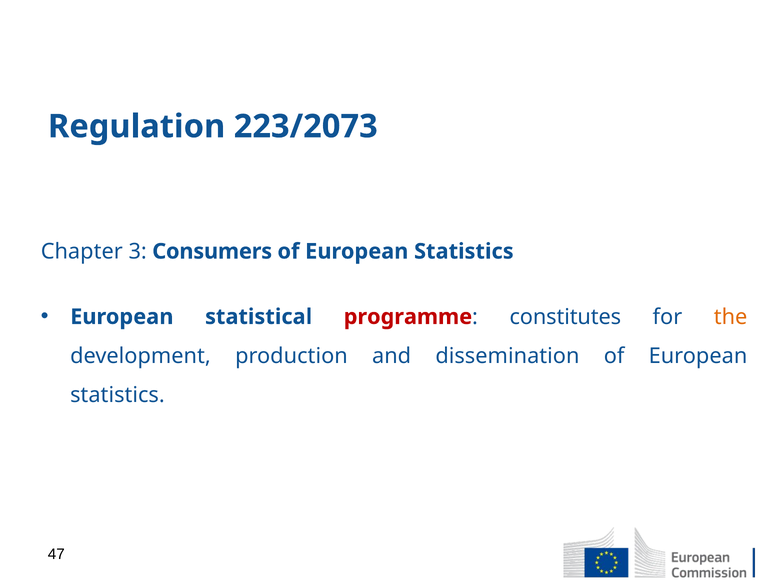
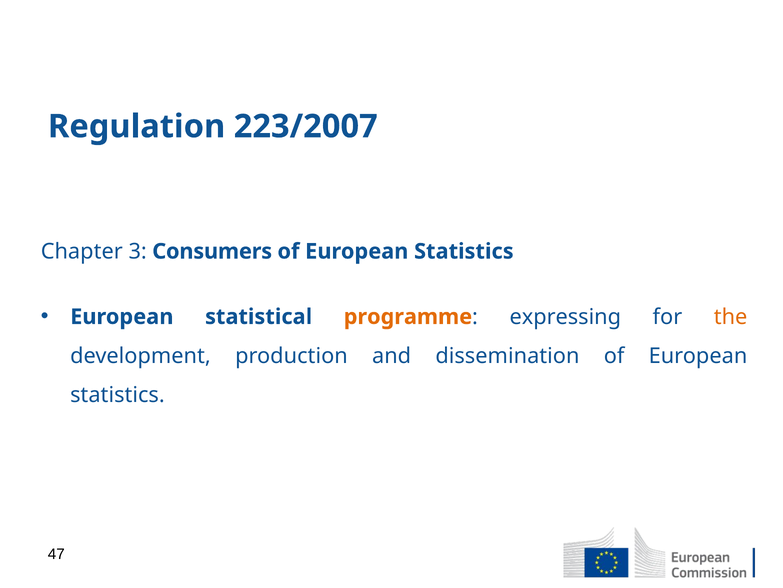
223/2073: 223/2073 -> 223/2007 (306, 126)
programme colour: red -> orange (408, 316)
constitutes: constitutes -> expressing (565, 316)
